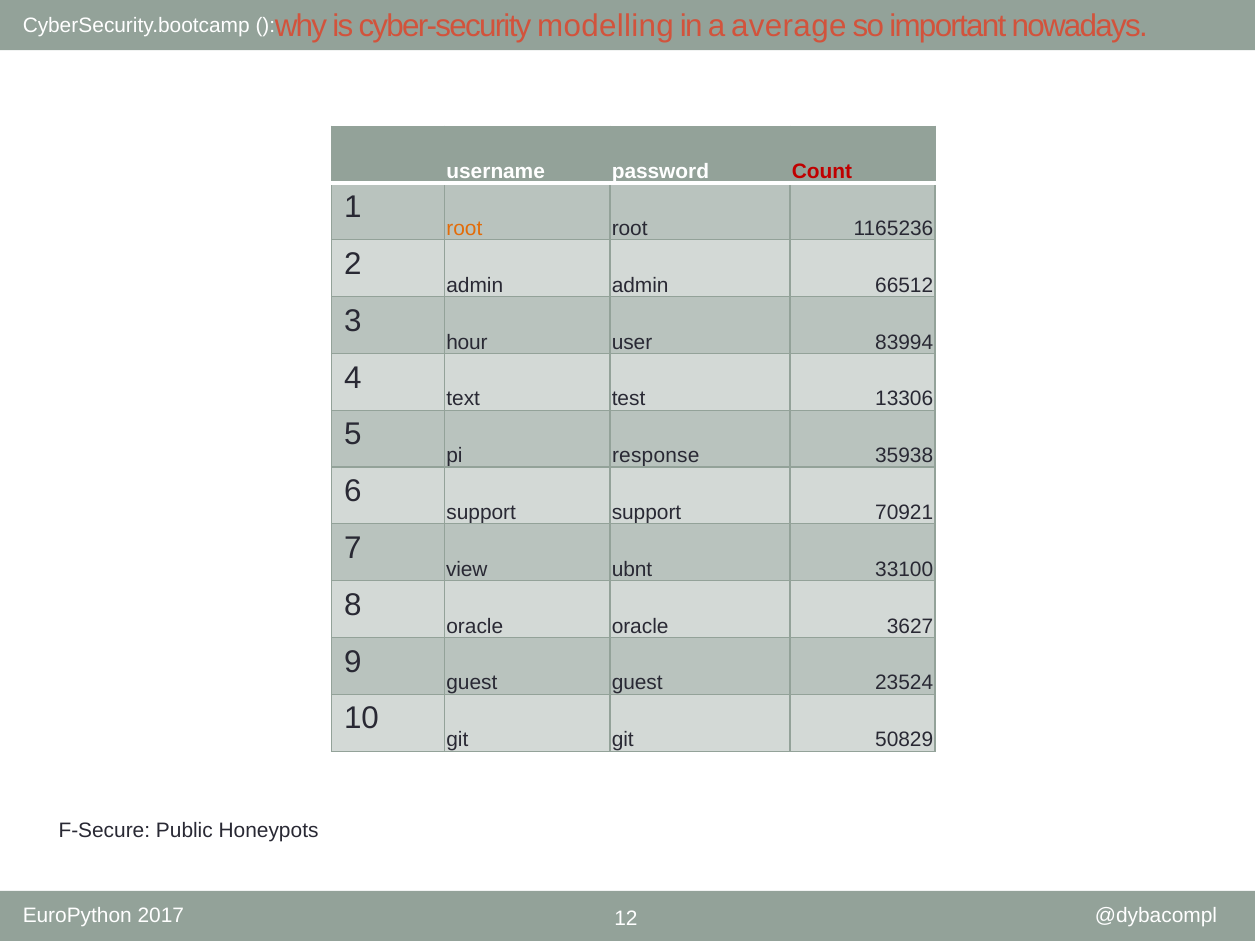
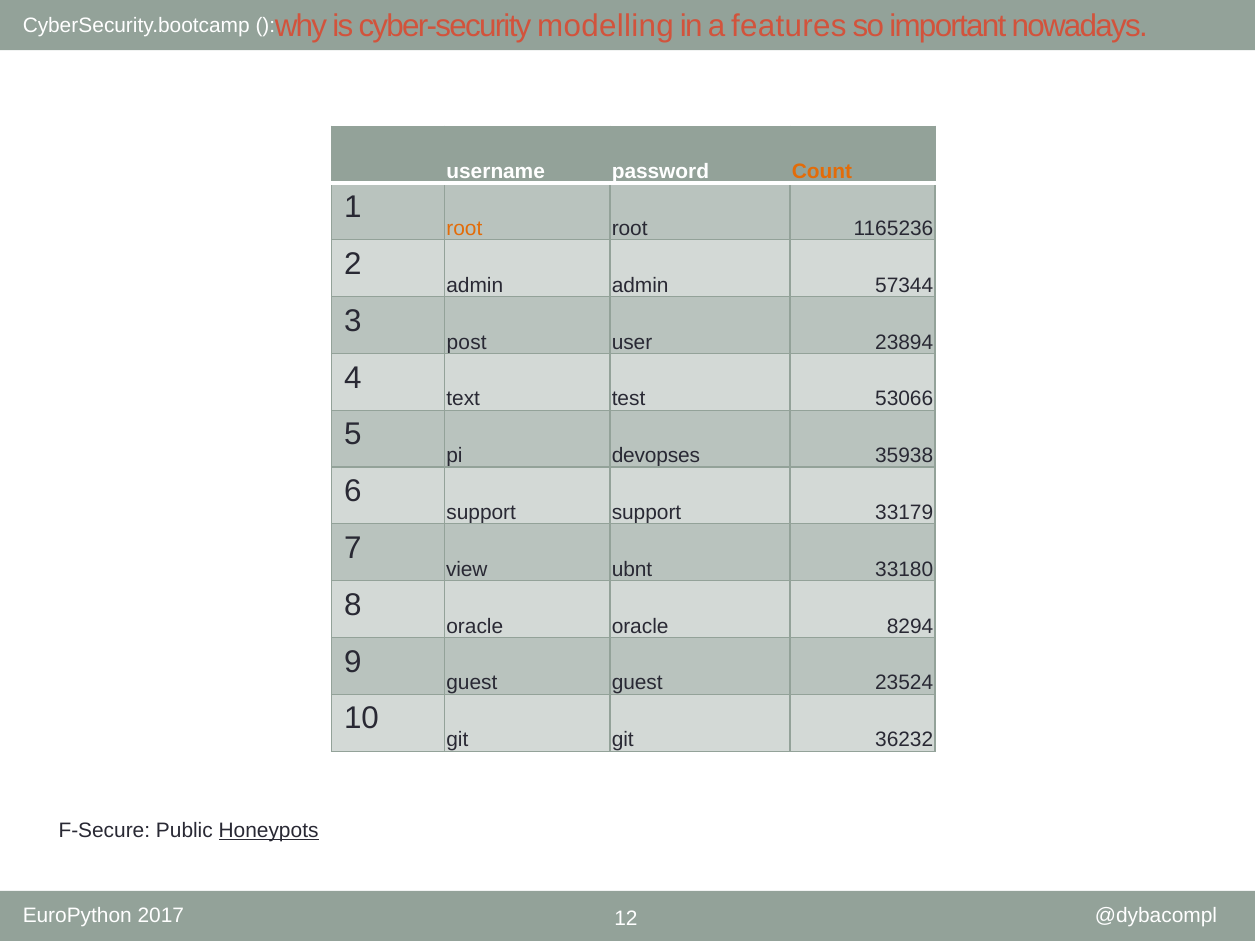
average: average -> features (789, 26)
Count colour: red -> orange (822, 172)
66512: 66512 -> 57344 (904, 285)
hour: hour -> post (467, 342)
83994: 83994 -> 23894 (904, 342)
13306: 13306 -> 53066 (904, 399)
response: response -> devopses (656, 456)
70921: 70921 -> 33179 (904, 513)
33100: 33100 -> 33180 (904, 570)
3627: 3627 -> 8294 (910, 626)
50829: 50829 -> 36232 (904, 740)
Honeypots underline: none -> present (269, 831)
